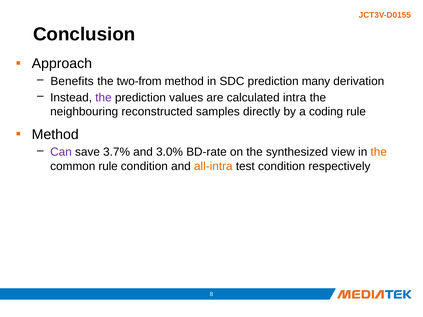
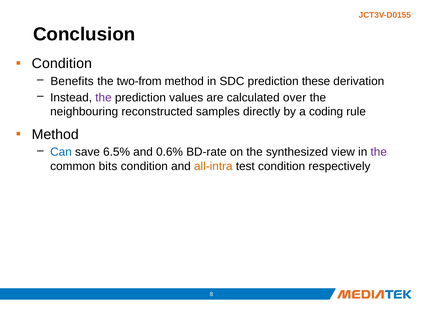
Approach: Approach -> Condition (62, 64)
many: many -> these (316, 81)
intra: intra -> over (295, 98)
Can colour: purple -> blue (61, 152)
3.7%: 3.7% -> 6.5% (117, 152)
3.0%: 3.0% -> 0.6% (170, 152)
the colour: orange -> purple (379, 152)
common rule: rule -> bits (108, 166)
